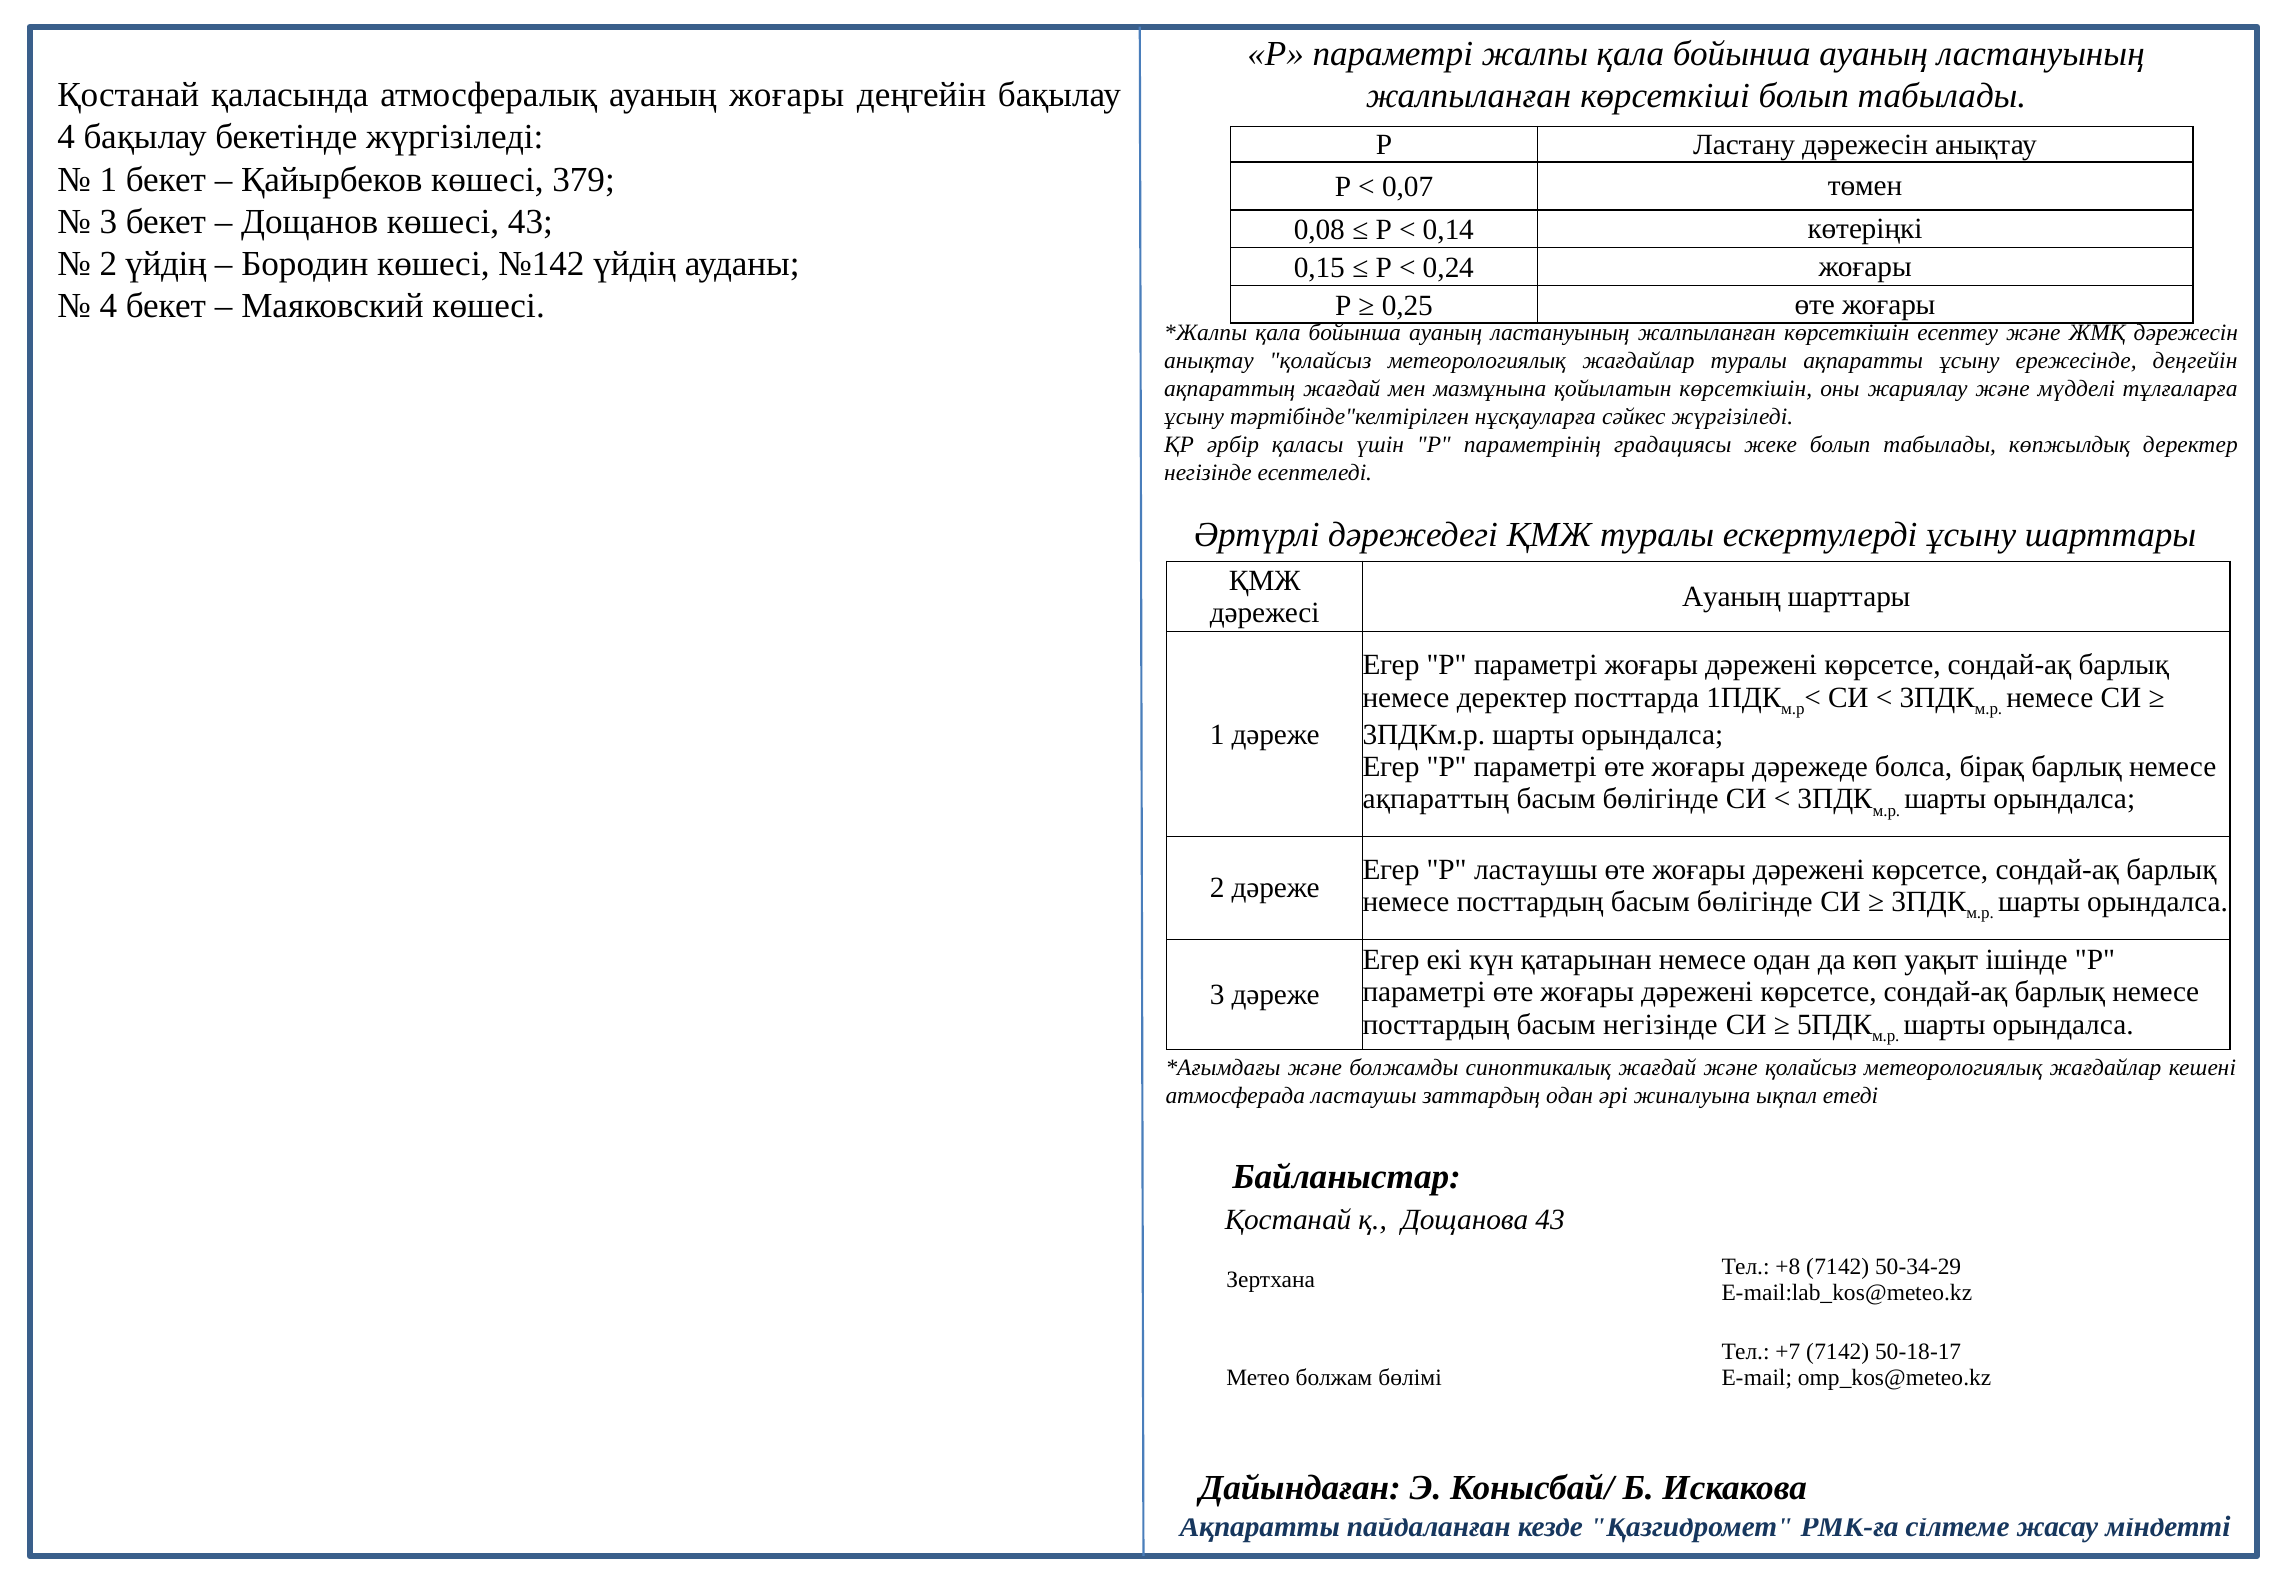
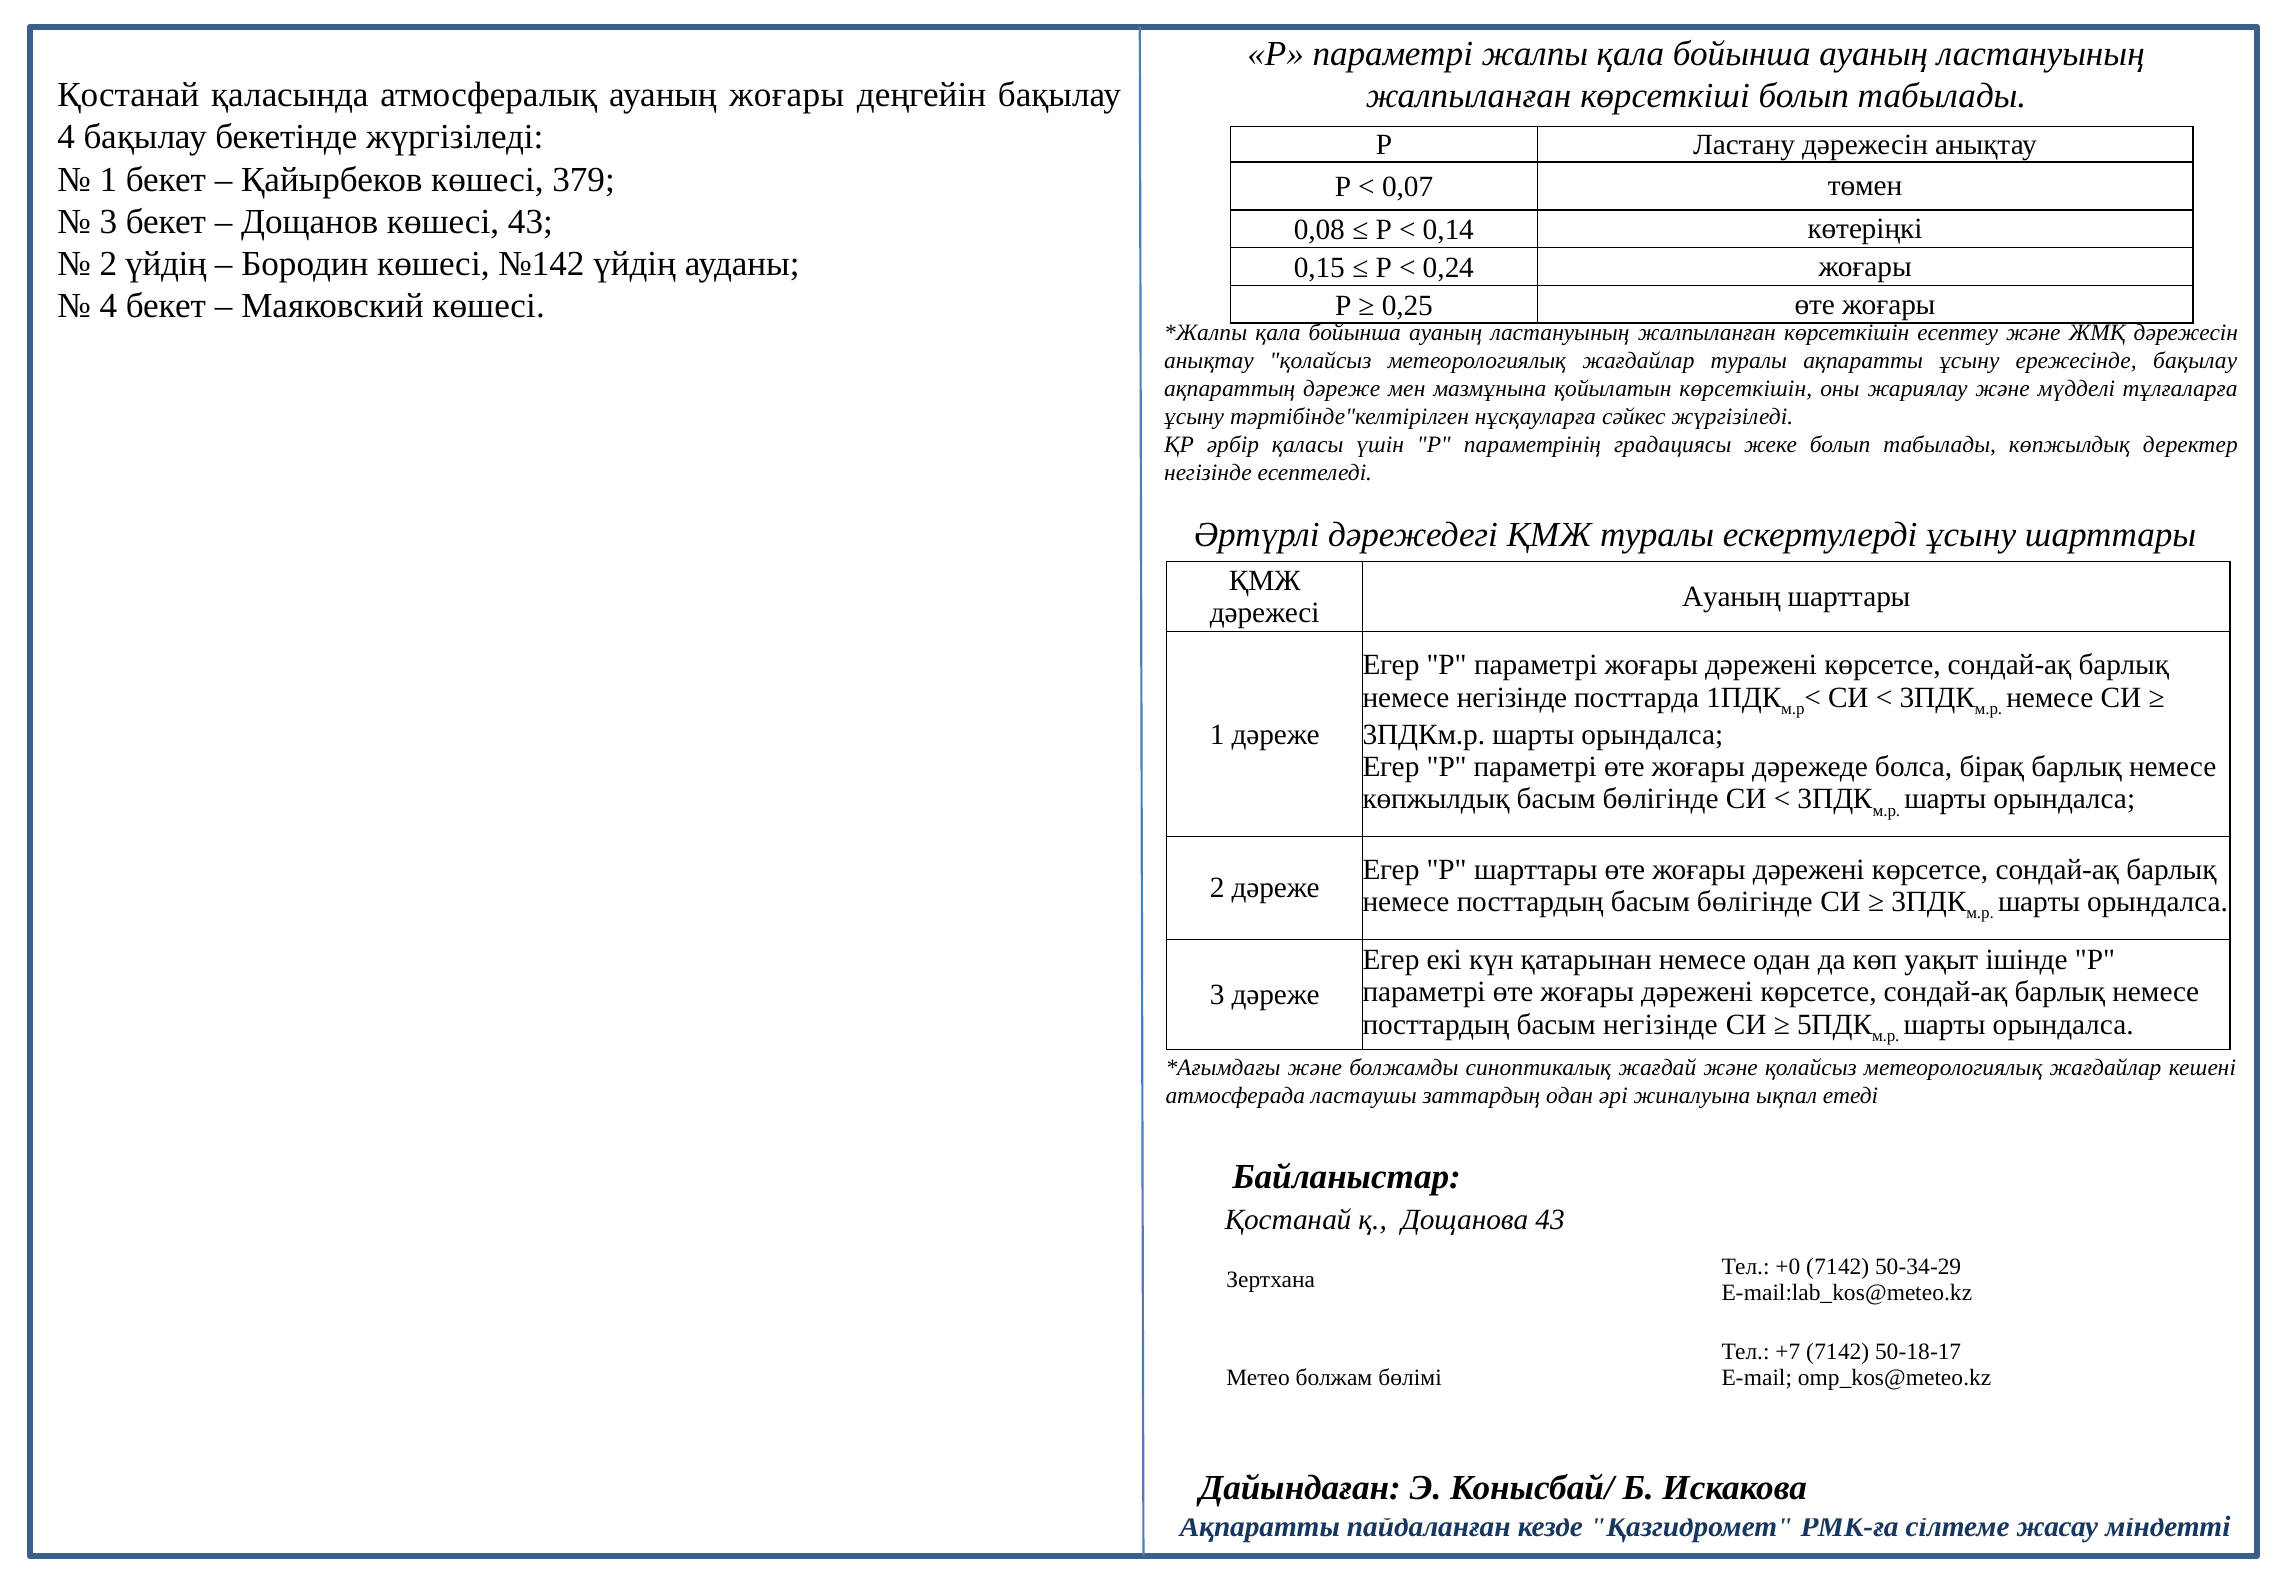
ережесінде деңгейін: деңгейін -> бақылау (2195, 361)
ақпараттың жағдай: жағдай -> дәреже (1342, 389)
немесе деректер: деректер -> негізінде (1512, 698)
ақпараттың: ақпараттың -> көпжылдық (1436, 799)
Р ластаушы: ластаушы -> шарттары (1536, 870)
+8: +8 -> +0 (1788, 1267)
